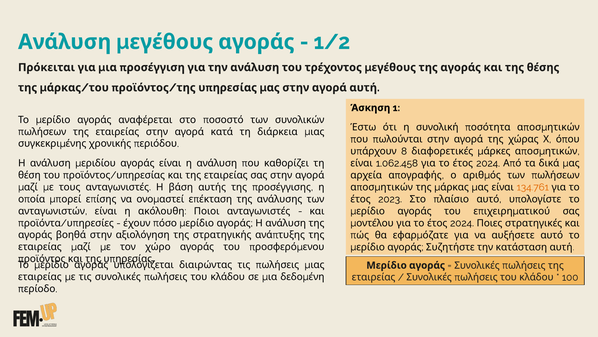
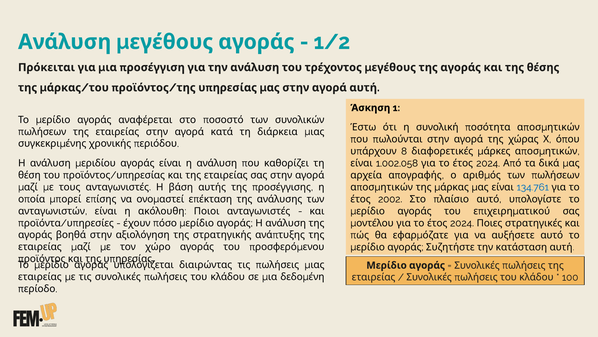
1.062.458: 1.062.458 -> 1.002.058 (397, 163)
134.761 colour: orange -> blue (533, 187)
2023: 2023 -> 2002 (390, 199)
